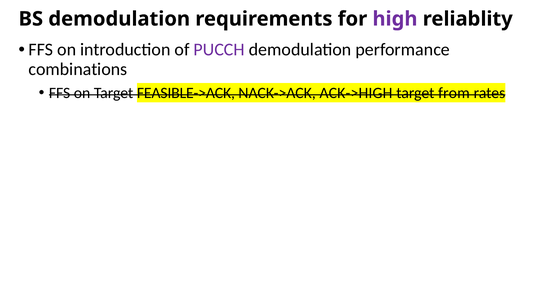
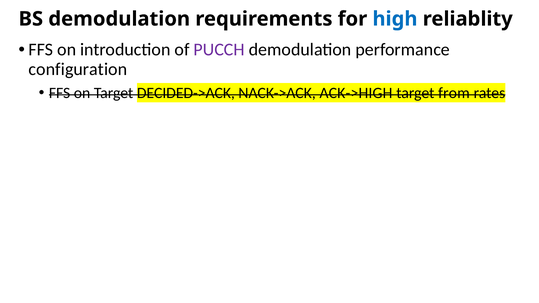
high colour: purple -> blue (395, 19)
combinations: combinations -> configuration (78, 69)
FEASIBLE->ACK: FEASIBLE->ACK -> DECIDED->ACK (186, 93)
